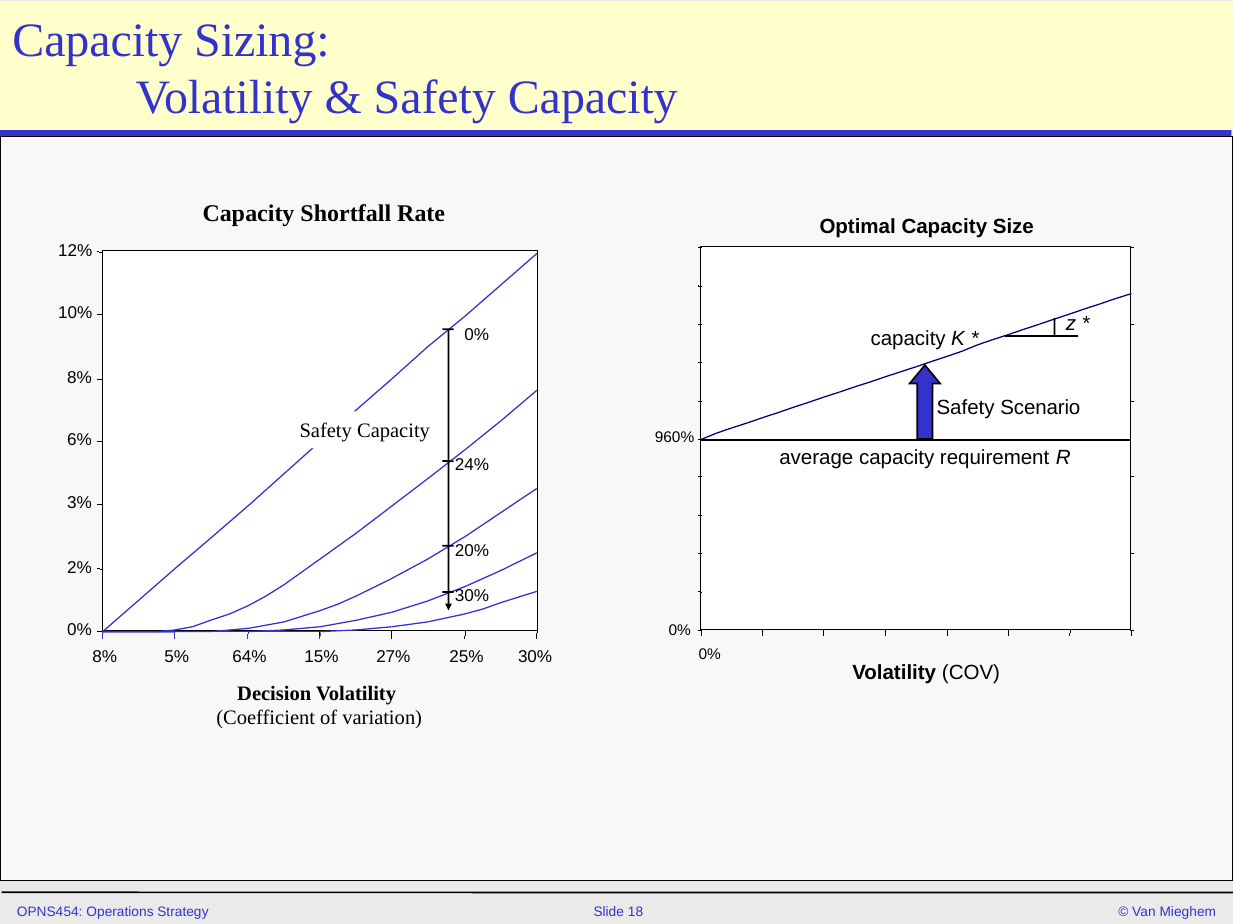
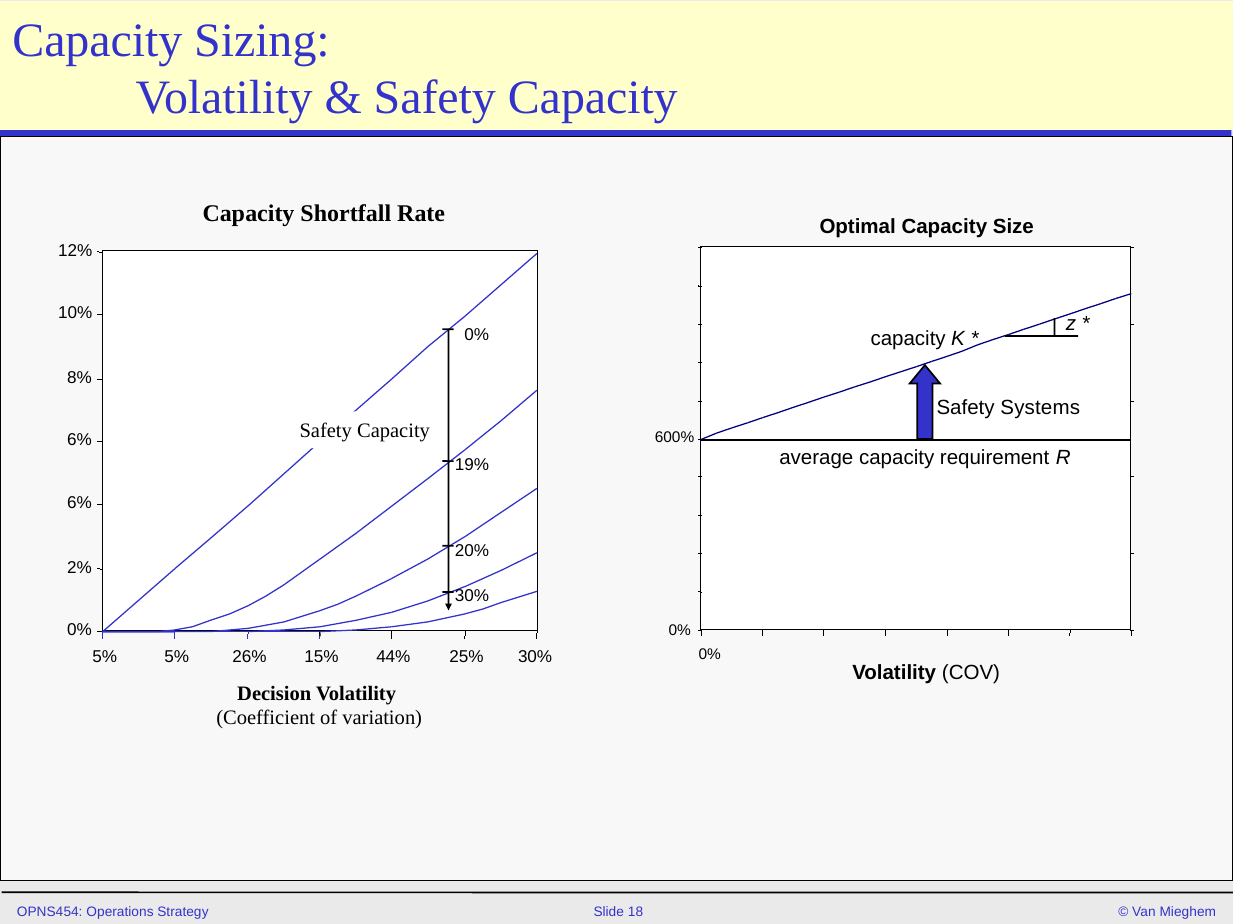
Scenario: Scenario -> Systems (1040, 408)
960%: 960% -> 600% (675, 438)
24%: 24% -> 19% (472, 466)
3%: 3% -> 6% (80, 503)
8%: 8% -> 5% (105, 657)
64%: 64% -> 26% (250, 657)
27%: 27% -> 44% (393, 657)
